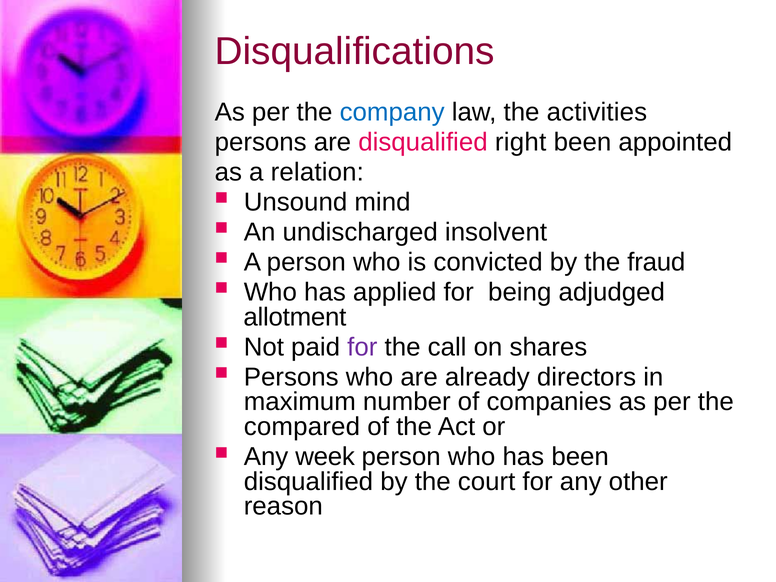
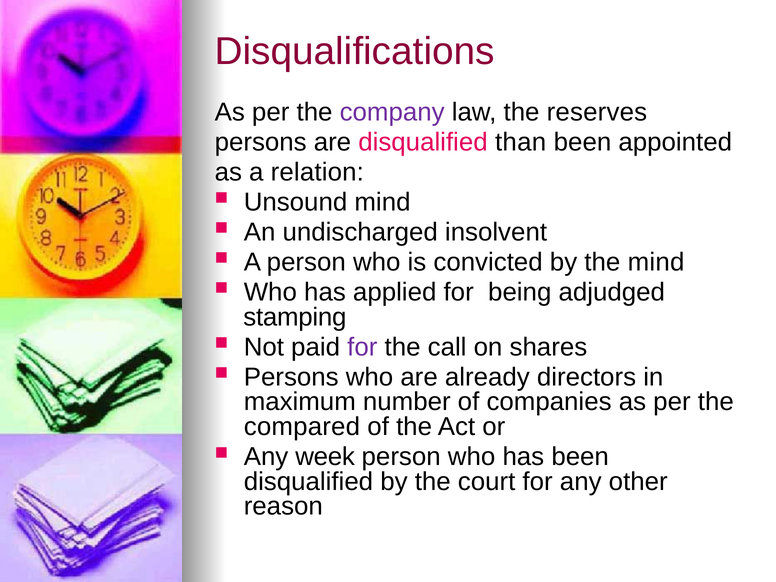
company colour: blue -> purple (392, 112)
activities: activities -> reserves (597, 112)
right: right -> than (521, 142)
the fraud: fraud -> mind (656, 262)
allotment: allotment -> stamping (295, 317)
